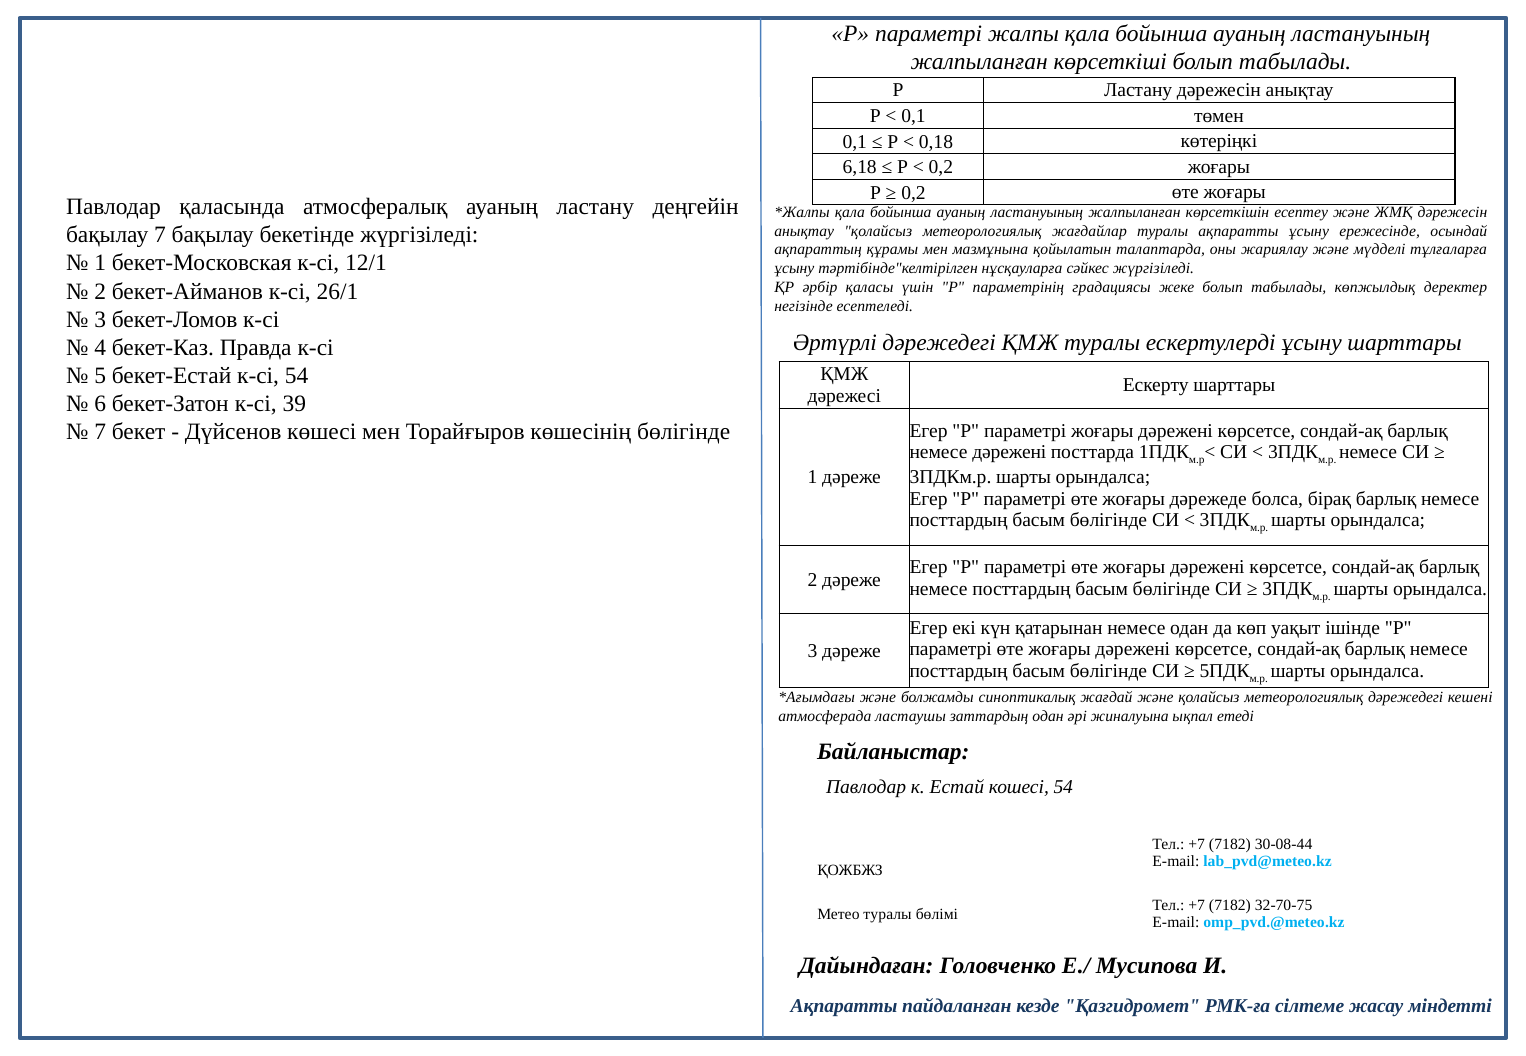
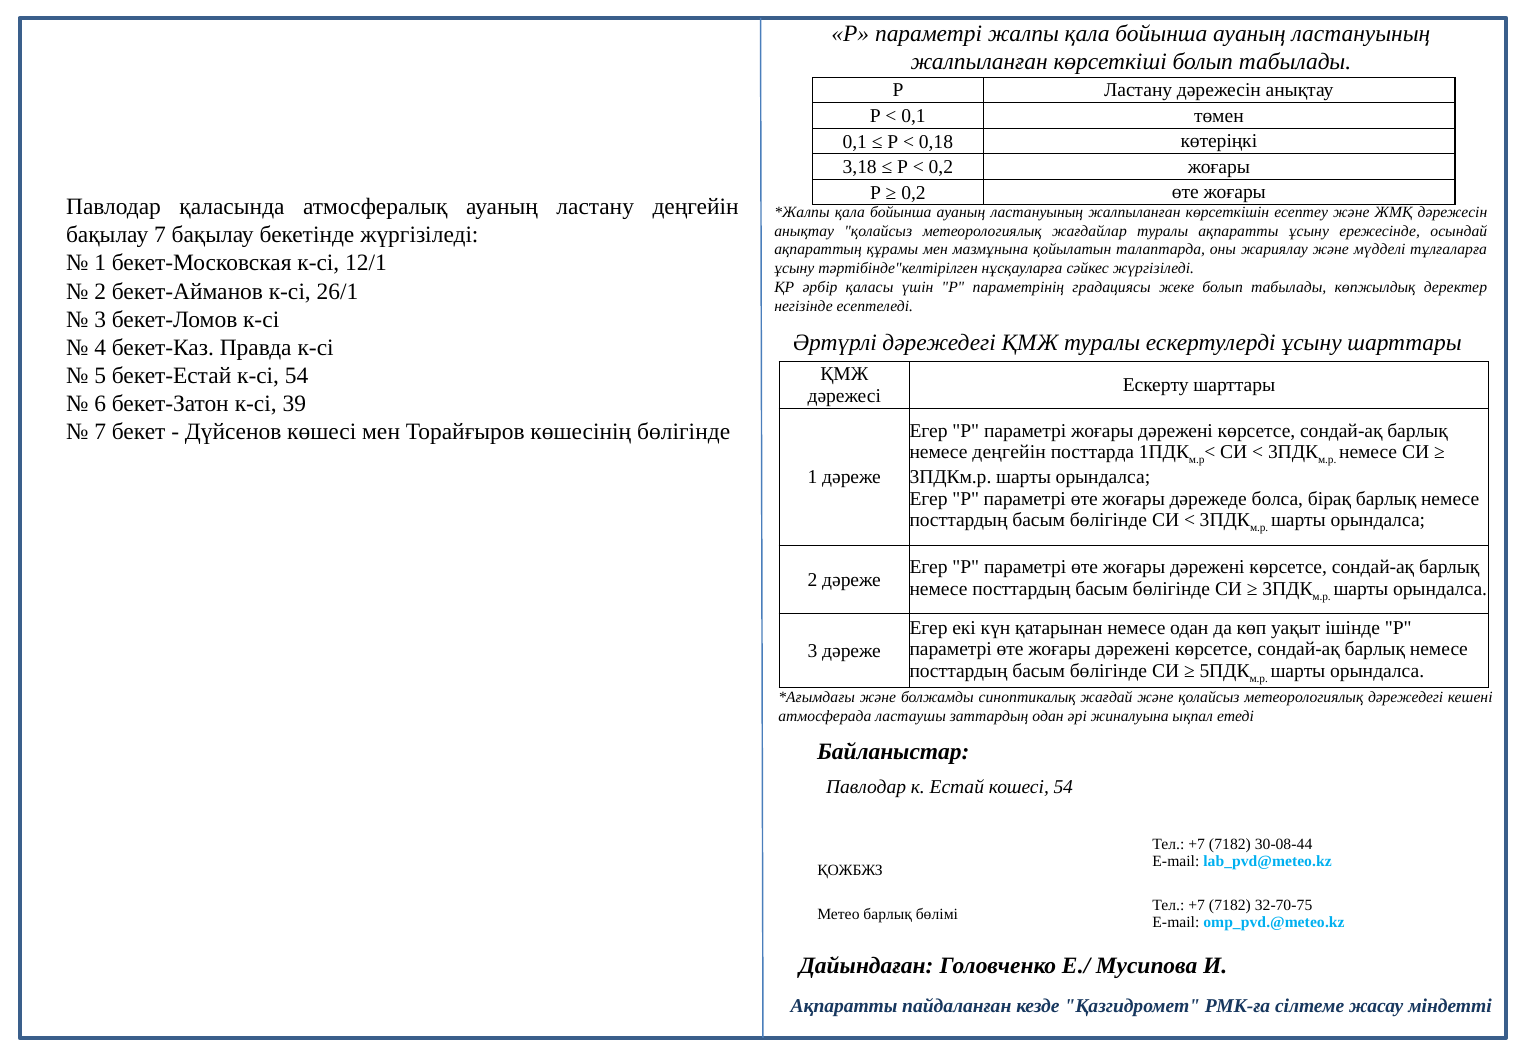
6,18: 6,18 -> 3,18 (860, 167)
немесе дәрежені: дәрежені -> деңгейін (1009, 453)
Метео туралы: туралы -> барлық (888, 914)
